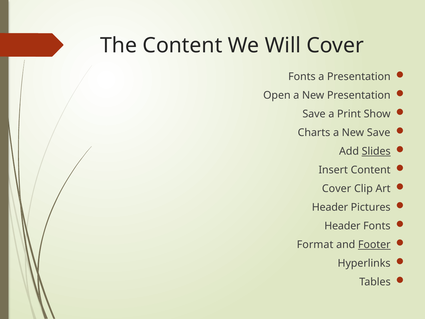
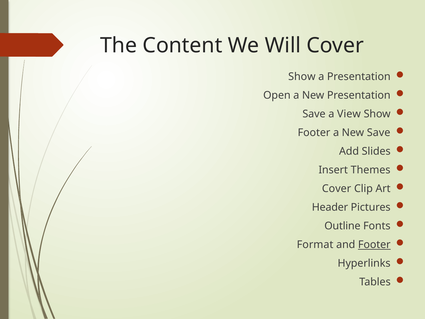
Fonts: Fonts -> Show (302, 77)
a Print: Print -> View (349, 114)
Charts: Charts -> Footer (314, 133)
Slides underline: present -> none (376, 151)
Insert Content: Content -> Themes (371, 170)
Header: Header -> Outline (342, 226)
